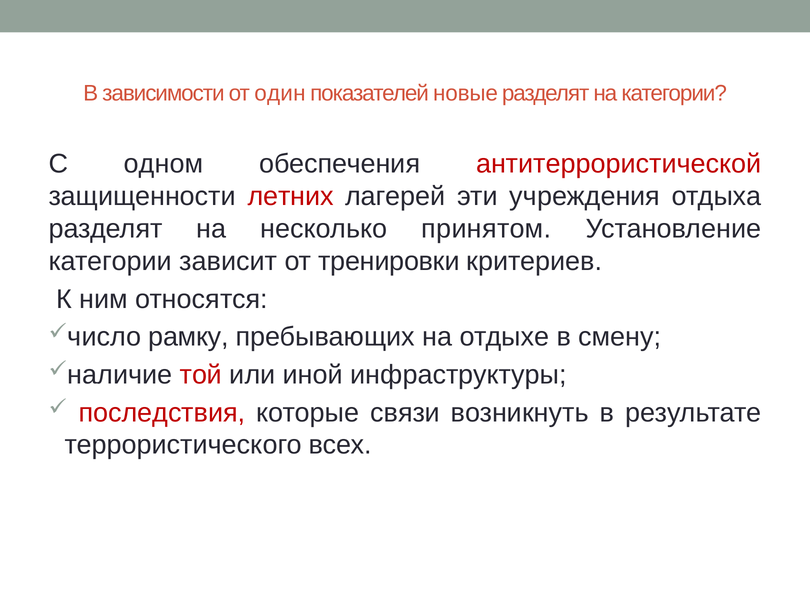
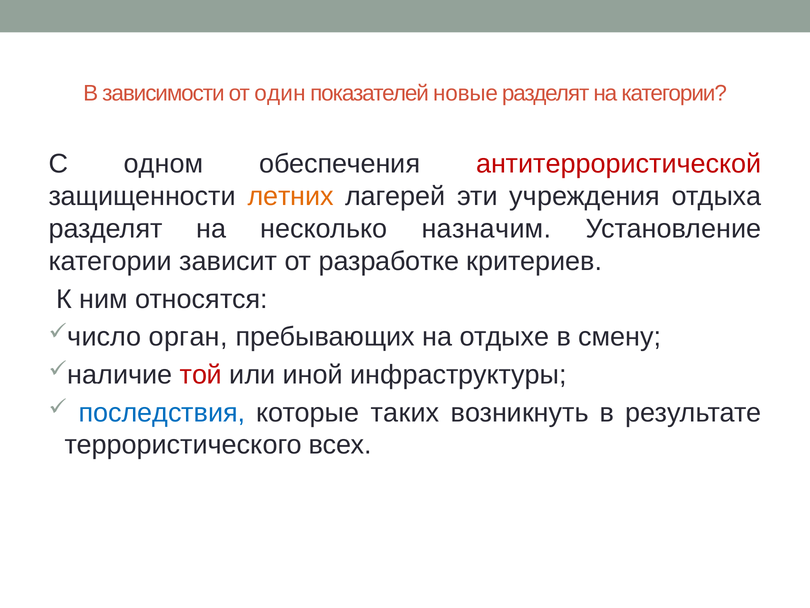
летних colour: red -> orange (291, 196)
принятом: принятом -> назначим (486, 229)
тренировки: тренировки -> разработке (389, 261)
рамку: рамку -> орган (188, 337)
последствия colour: red -> blue (162, 412)
связи: связи -> таких (405, 412)
